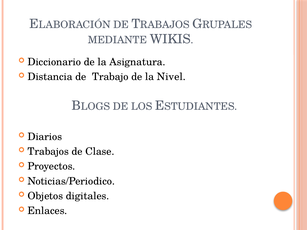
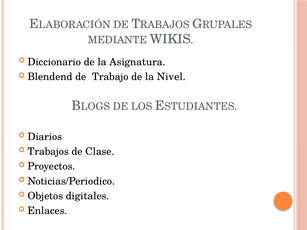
Distancia: Distancia -> Blendend (50, 77)
